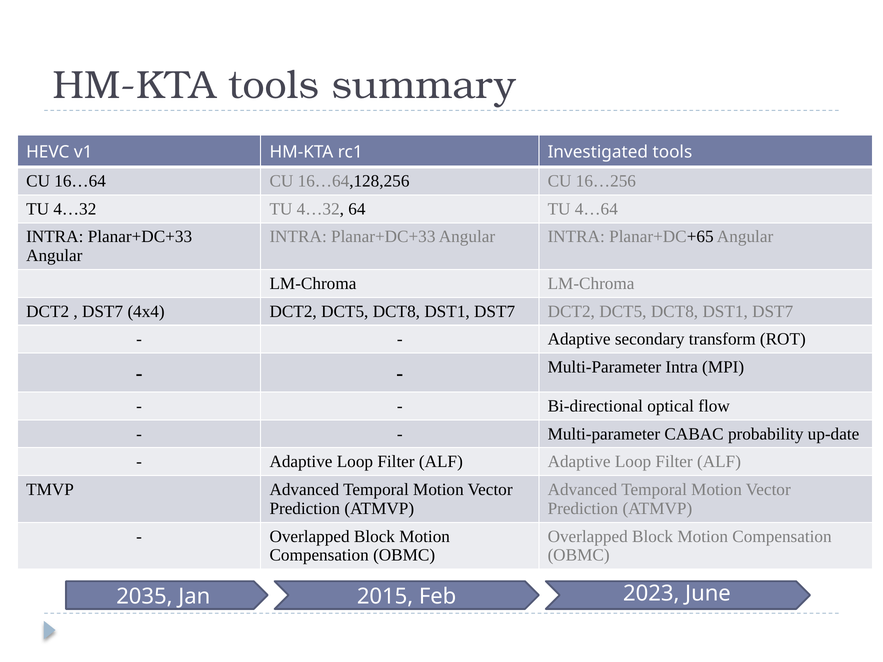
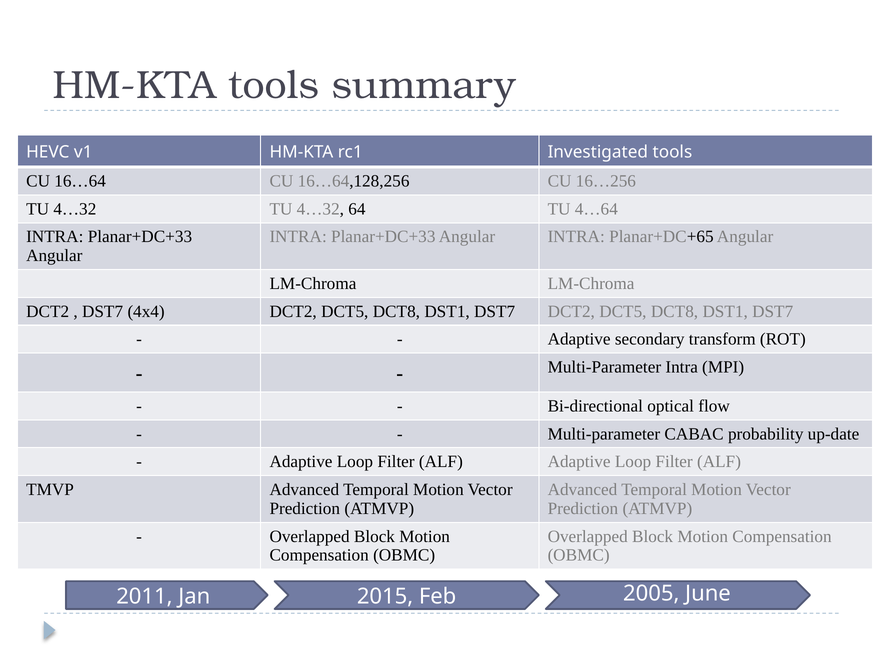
2035: 2035 -> 2011 (144, 597)
2023: 2023 -> 2005 (651, 594)
